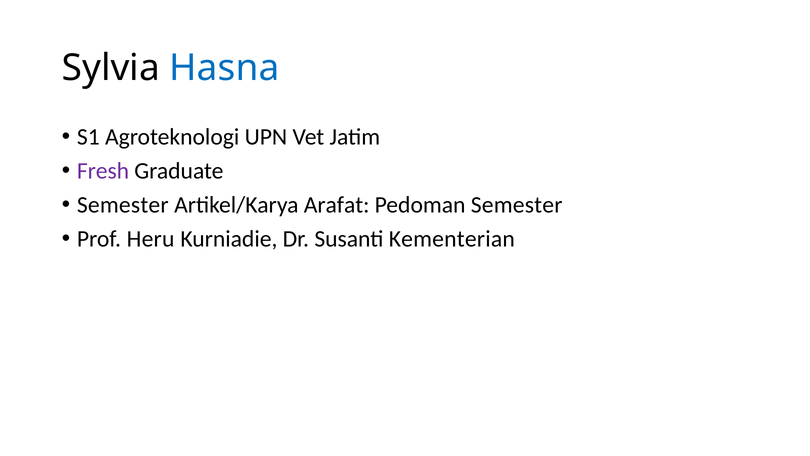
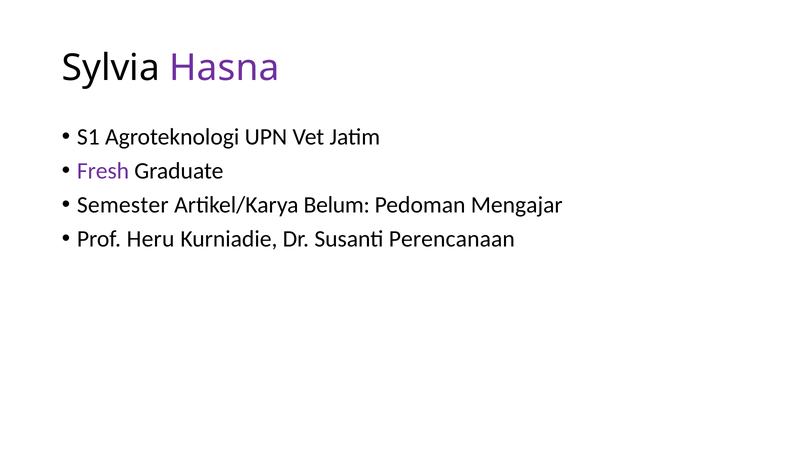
Hasna colour: blue -> purple (224, 68)
Arafat: Arafat -> Belum (337, 205)
Pedoman Semester: Semester -> Mengajar (517, 205)
Kementerian: Kementerian -> Perencanaan (452, 239)
